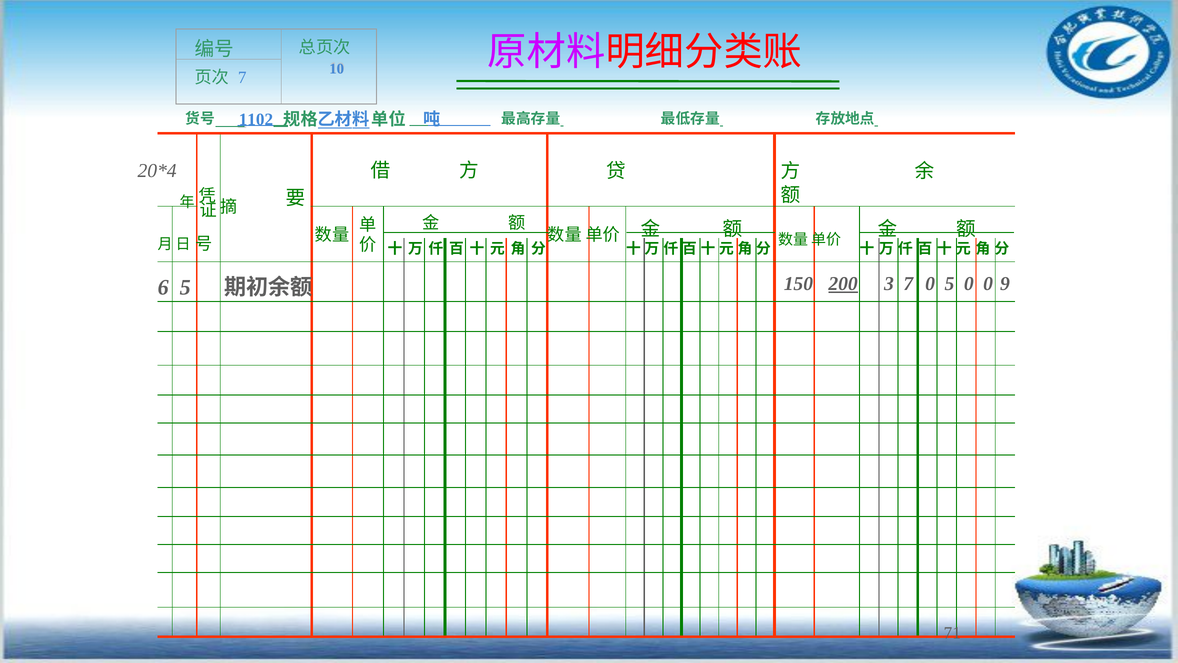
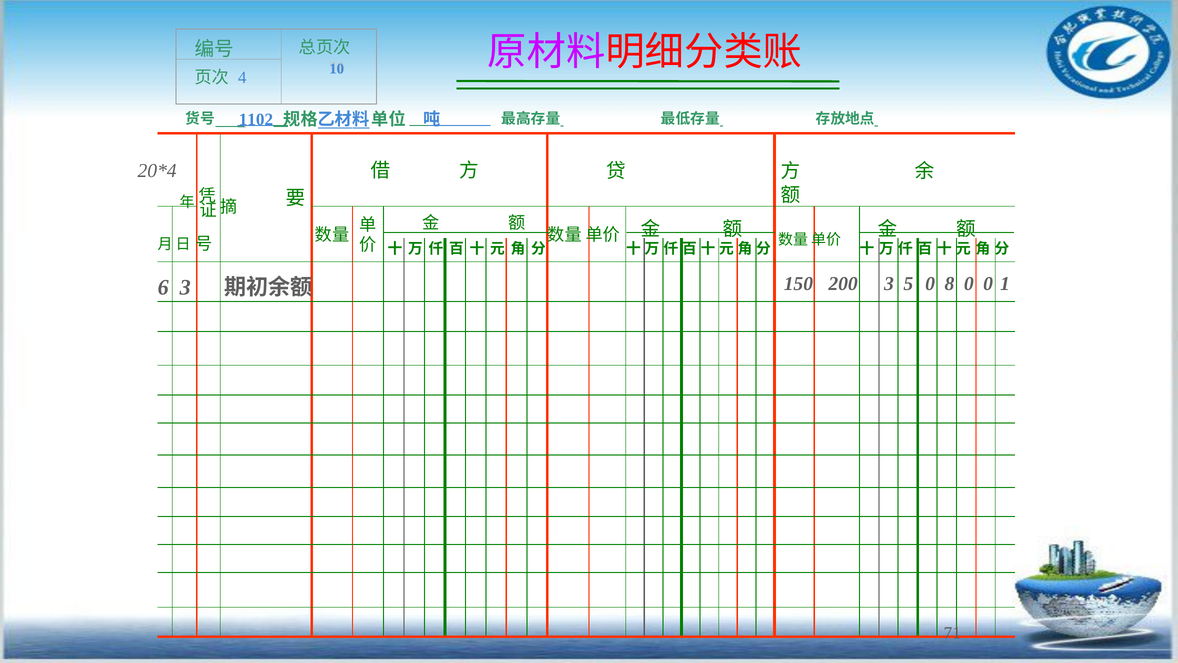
7: 7 -> 4 (242, 77)
200 underline: present -> none (843, 284)
3 7: 7 -> 5 (908, 284)
0 5: 5 -> 8 (949, 284)
9: 9 -> 1 (1005, 284)
6 5: 5 -> 3 (185, 287)
